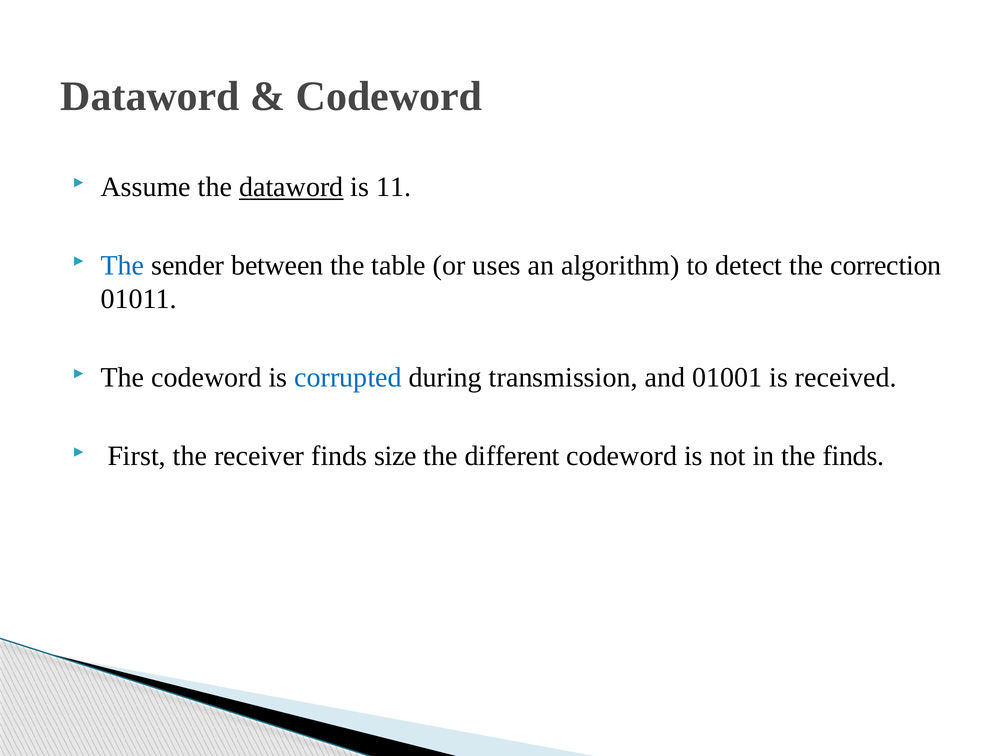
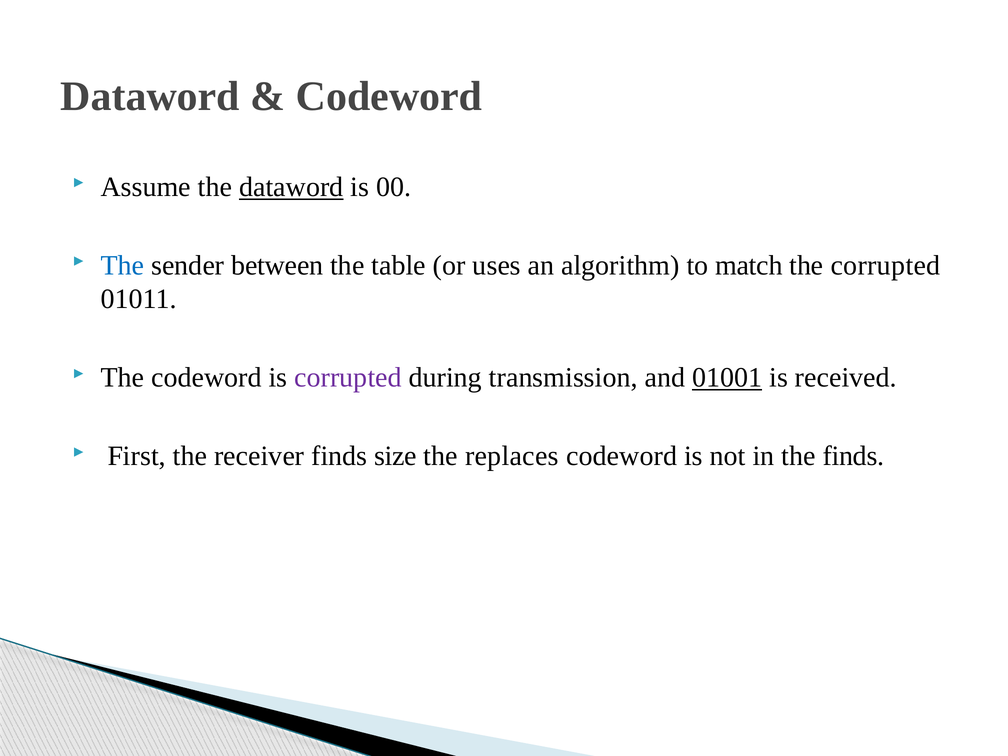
11: 11 -> 00 (394, 187)
detect: detect -> match (749, 266)
the correction: correction -> corrupted (886, 266)
corrupted colour: blue -> purple (348, 378)
01001 underline: none -> present (727, 378)
different: different -> replaces (512, 456)
